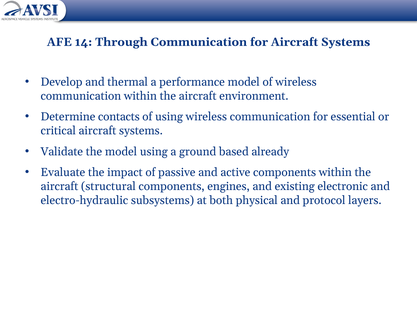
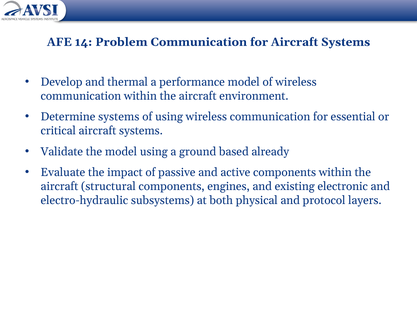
Through: Through -> Problem (121, 42)
Determine contacts: contacts -> systems (119, 117)
